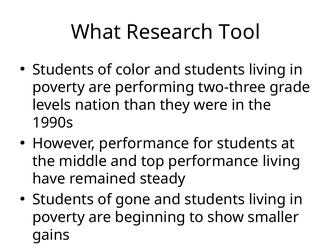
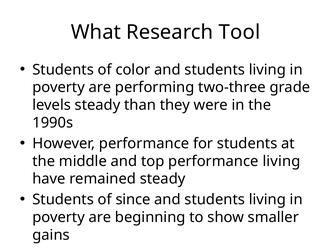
levels nation: nation -> steady (98, 105)
gone: gone -> since (133, 200)
